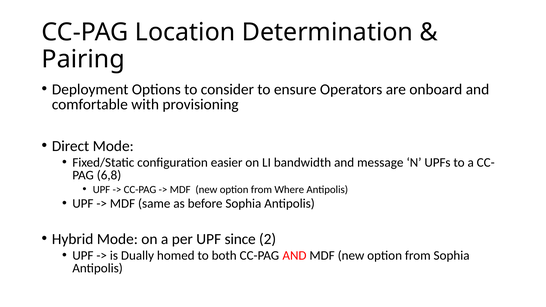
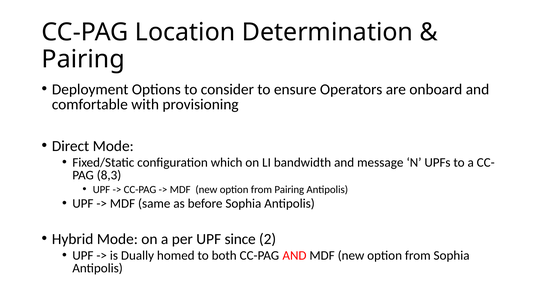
easier: easier -> which (227, 163)
6,8: 6,8 -> 8,3 (109, 175)
from Where: Where -> Pairing (289, 190)
